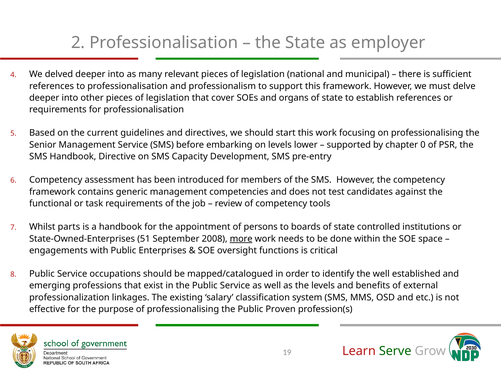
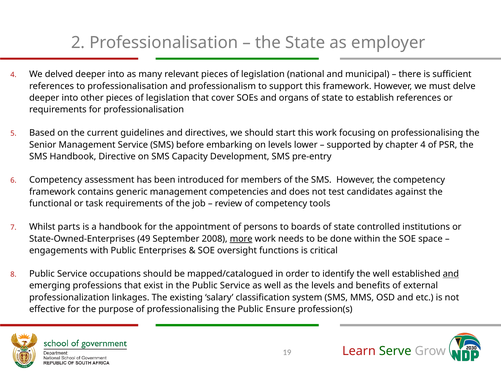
chapter 0: 0 -> 4 (423, 145)
51: 51 -> 49 (144, 239)
and underline: none -> present (451, 274)
Proven: Proven -> Ensure (281, 309)
